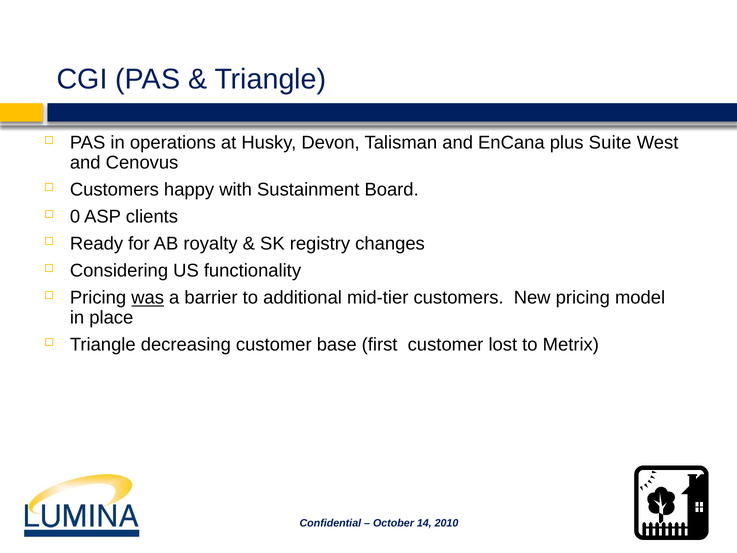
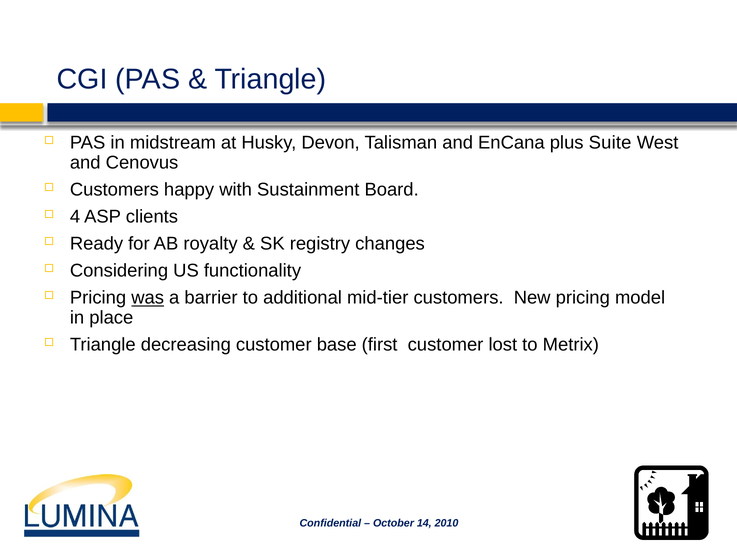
operations: operations -> midstream (173, 143)
0: 0 -> 4 (75, 217)
